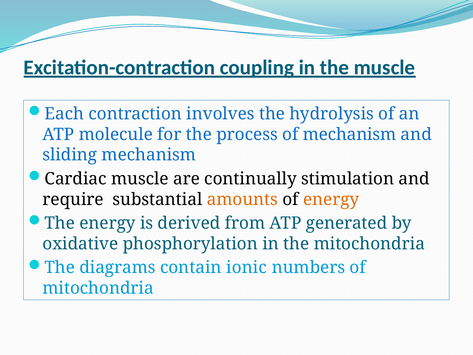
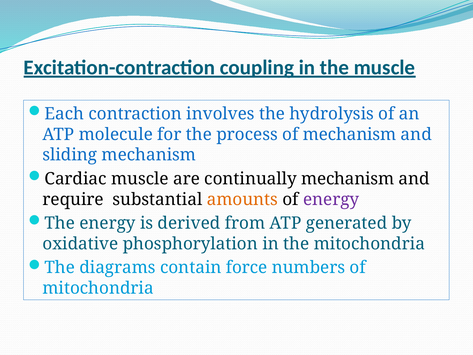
continually stimulation: stimulation -> mechanism (348, 179)
energy colour: orange -> purple (331, 199)
ionic: ionic -> force (247, 267)
